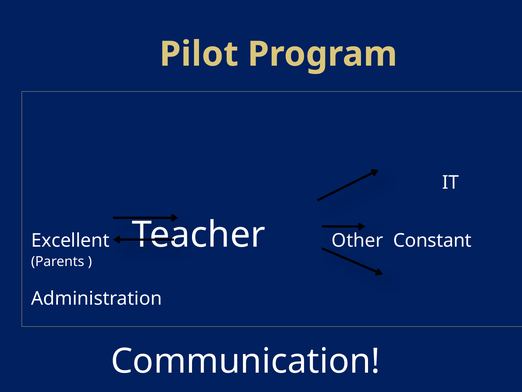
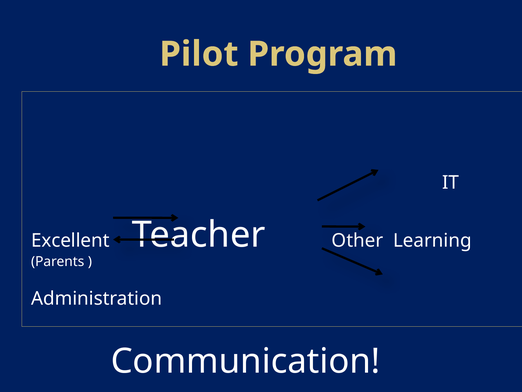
Constant: Constant -> Learning (432, 240)
